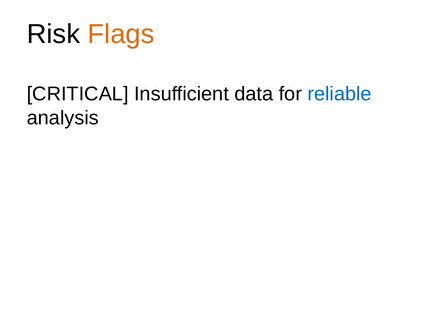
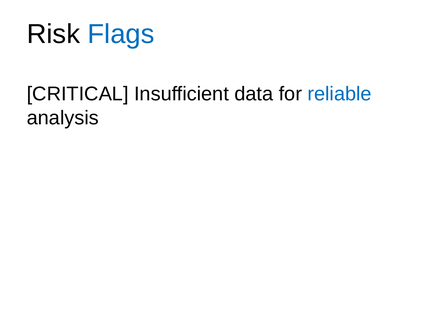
Flags colour: orange -> blue (121, 34)
